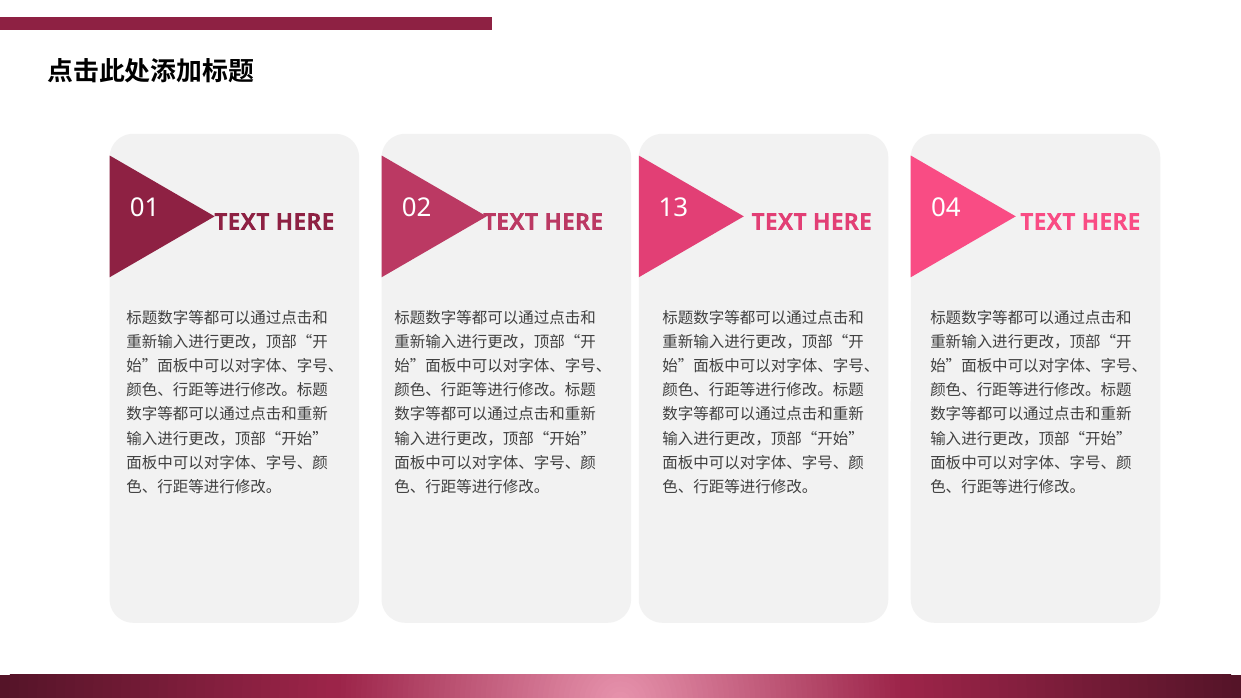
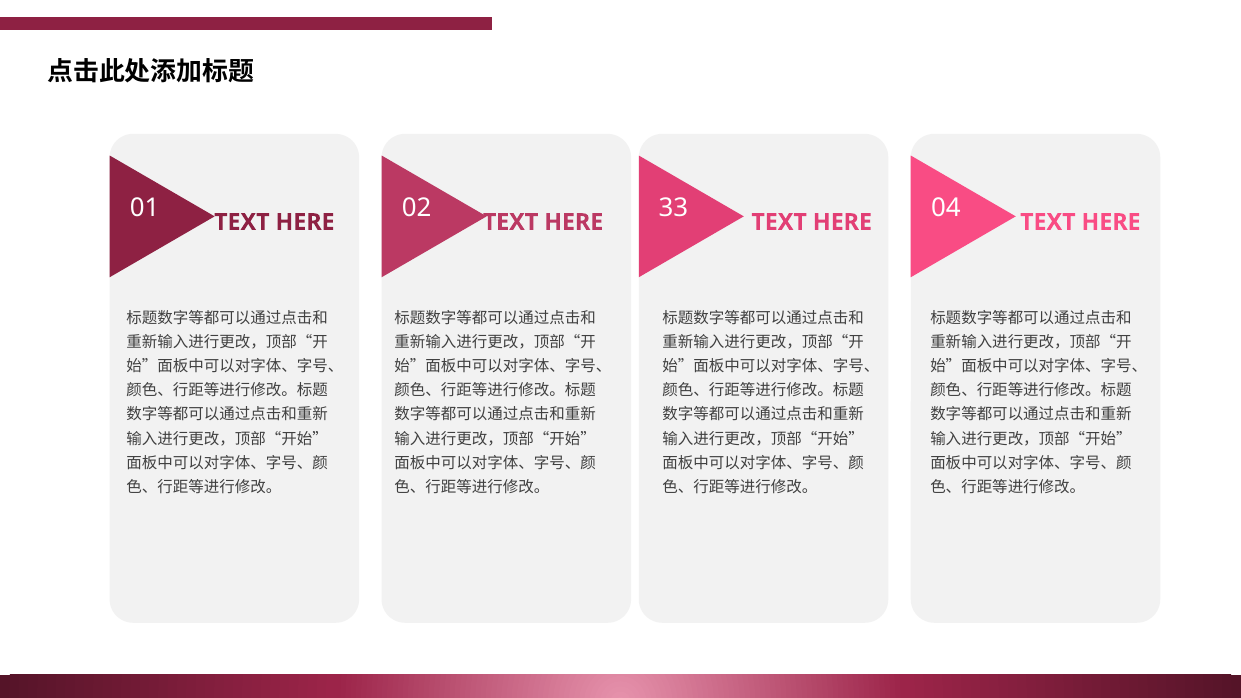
13: 13 -> 33 (673, 208)
